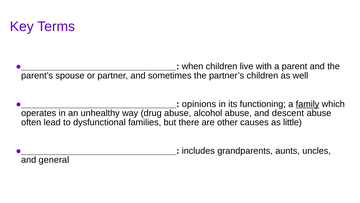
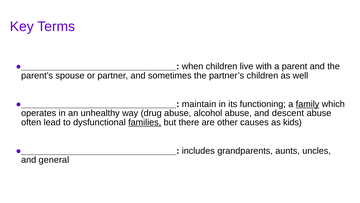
opinions: opinions -> maintain (199, 104)
families underline: none -> present (145, 122)
little: little -> kids (292, 122)
